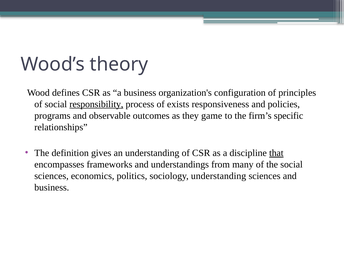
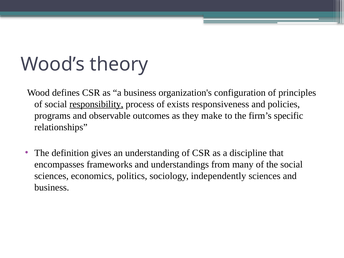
game: game -> make (212, 116)
that underline: present -> none (276, 153)
sociology understanding: understanding -> independently (219, 176)
